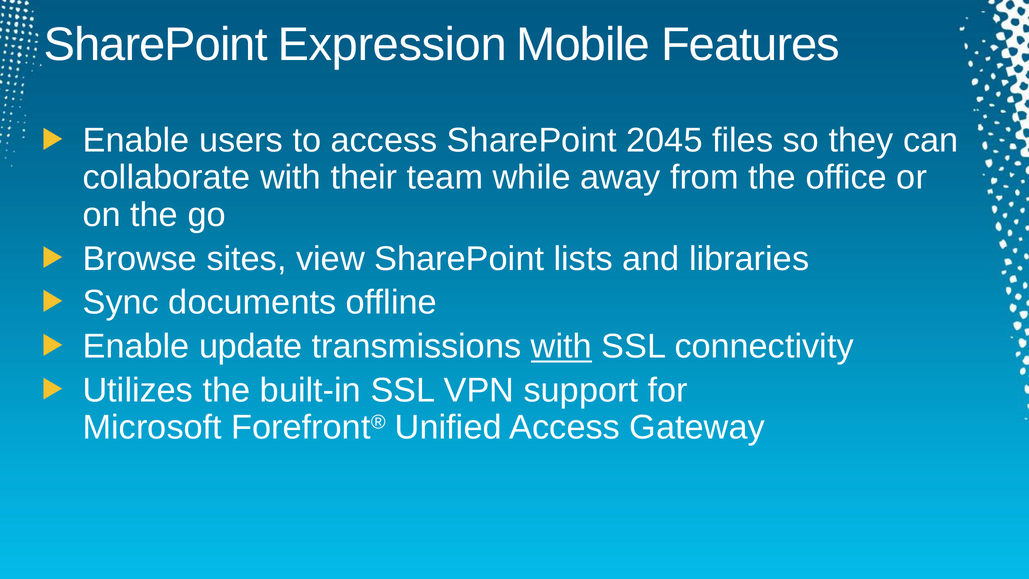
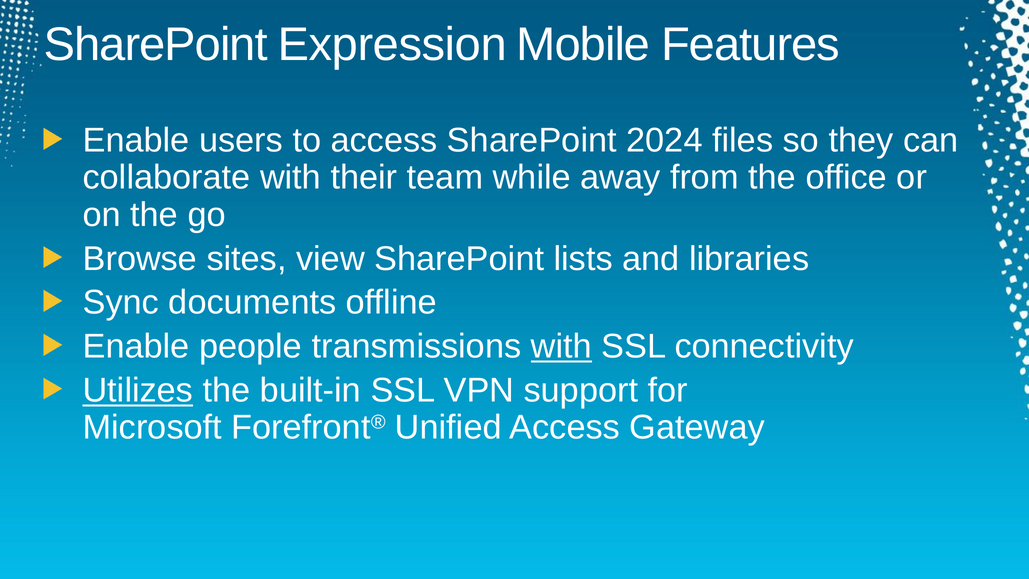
2045: 2045 -> 2024 (664, 141)
update: update -> people (251, 347)
Utilizes underline: none -> present (138, 391)
